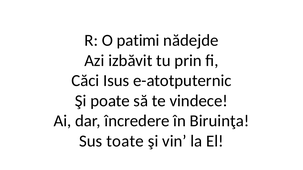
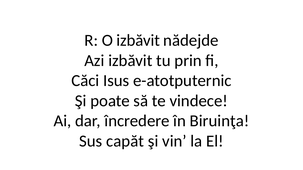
O patimi: patimi -> izbăvit (138, 40)
toate: toate -> capăt (125, 141)
